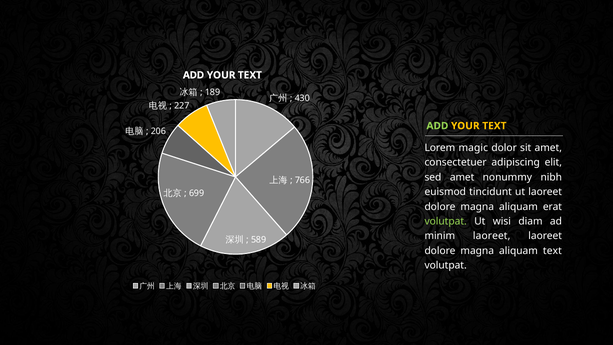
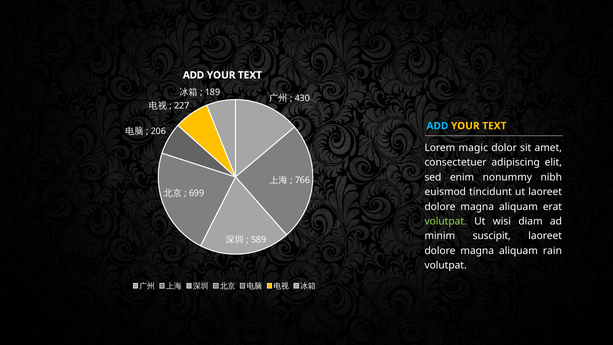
ADD colour: light green -> light blue (437, 126)
sed amet: amet -> enim (462, 177)
minim laoreet: laoreet -> suscipit (492, 236)
aliquam text: text -> rain (552, 251)
